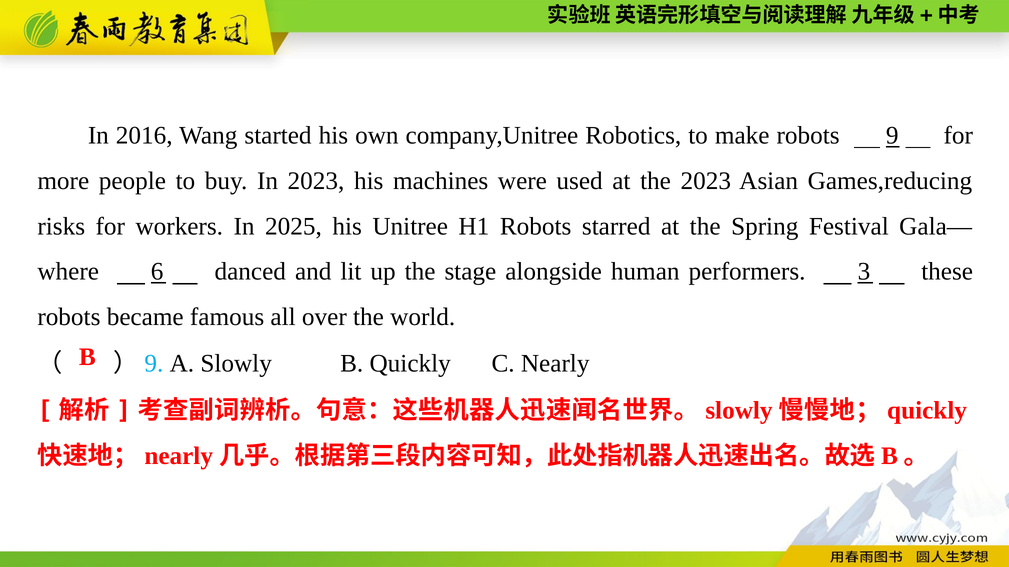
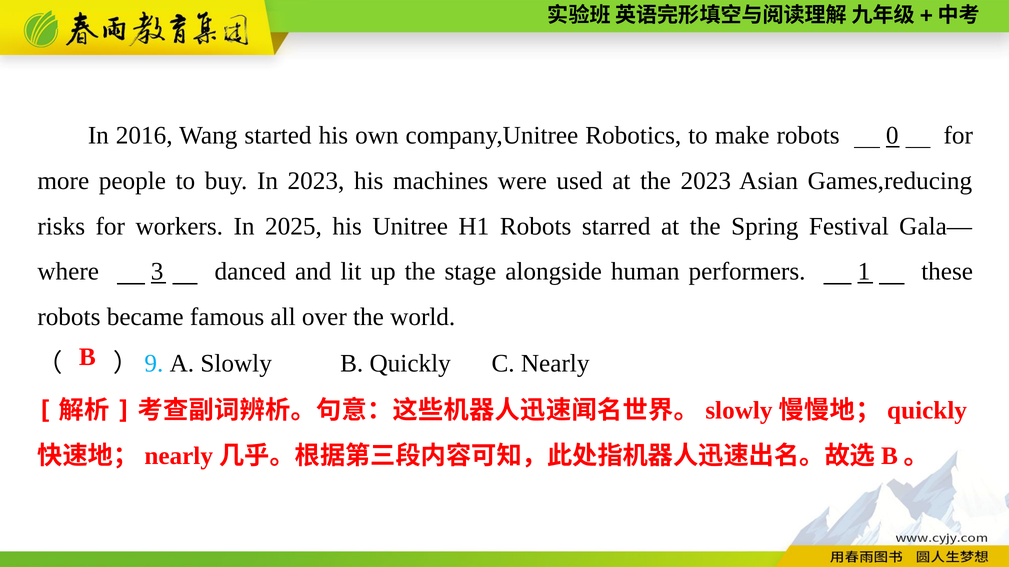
9: 9 -> 0 (892, 136)
6: 6 -> 3 (157, 272)
3: 3 -> 1 (864, 272)
